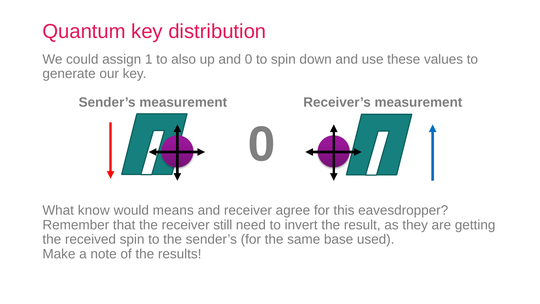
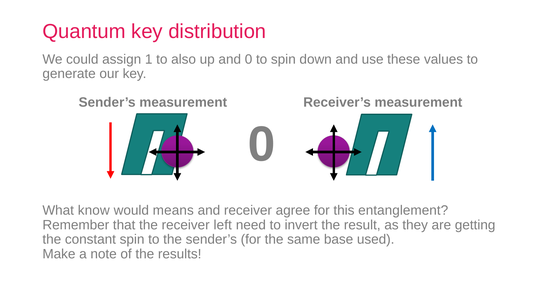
eavesdropper: eavesdropper -> entanglement (403, 210)
still: still -> left (223, 225)
received: received -> constant (90, 239)
